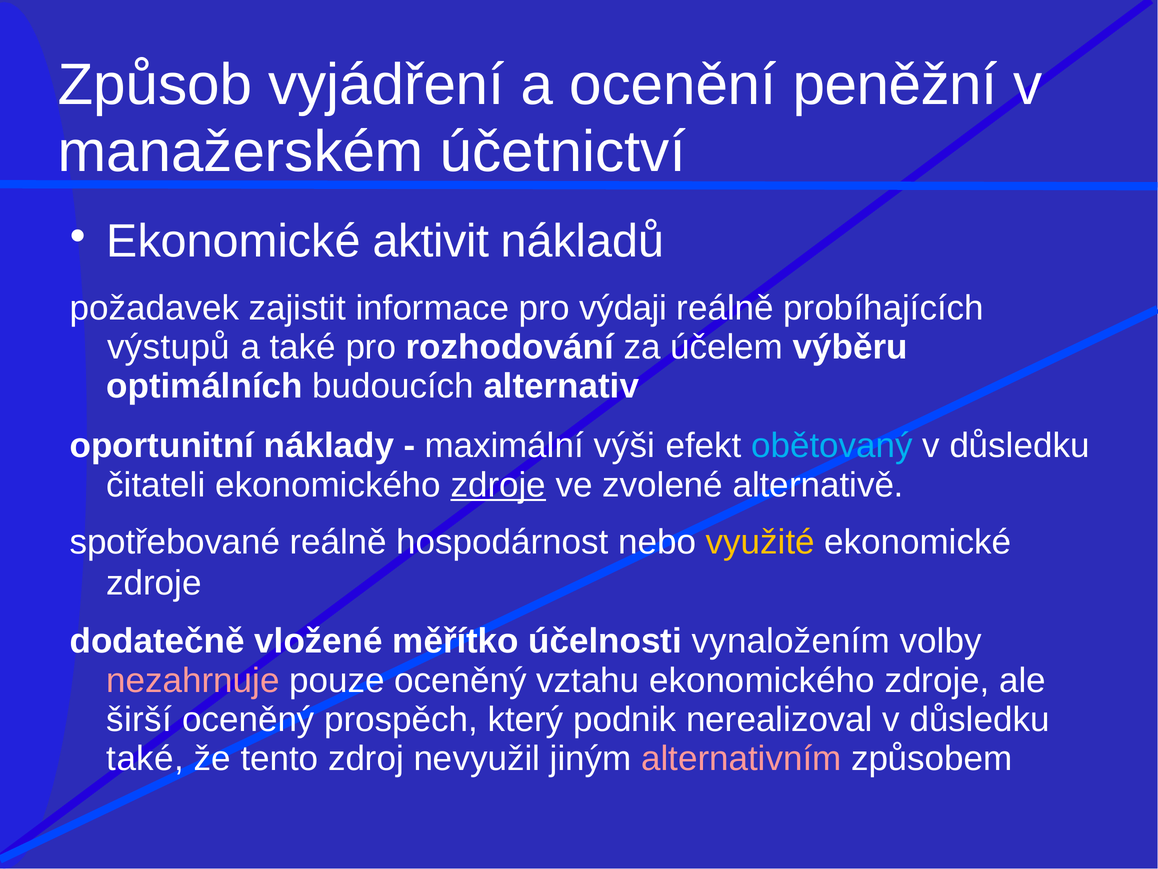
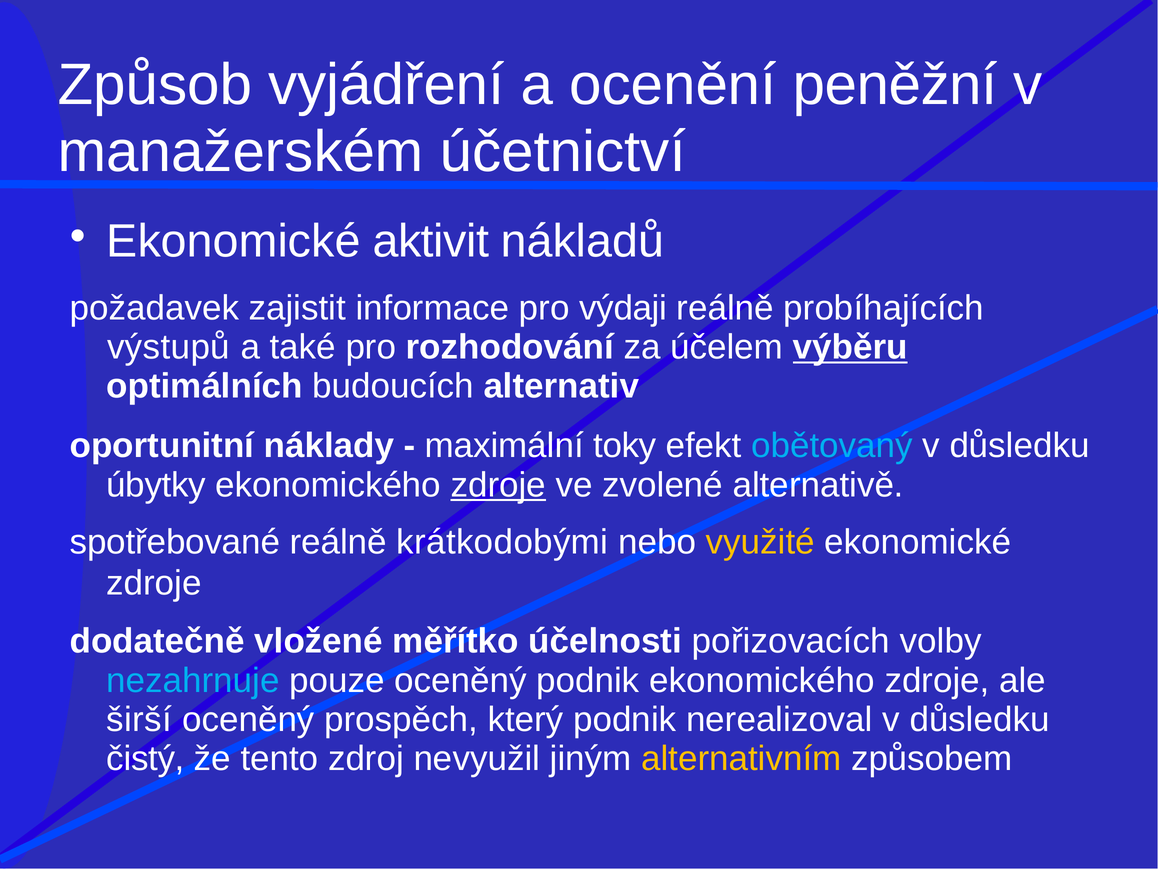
výběru underline: none -> present (850, 347)
výši: výši -> toky (625, 446)
čitateli: čitateli -> úbytky (156, 485)
hospodárnost: hospodárnost -> krátkodobými (502, 542)
vynaložením: vynaložením -> pořizovacích (791, 641)
nezahrnuje colour: pink -> light blue (193, 680)
oceněný vztahu: vztahu -> podnik (588, 680)
také: také -> čistý (145, 758)
alternativním colour: pink -> yellow (741, 758)
